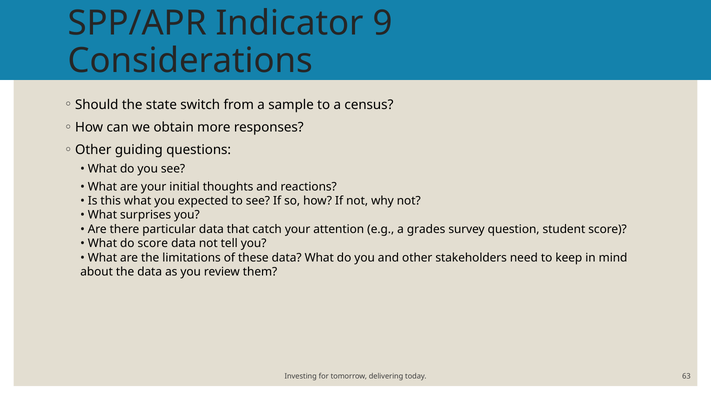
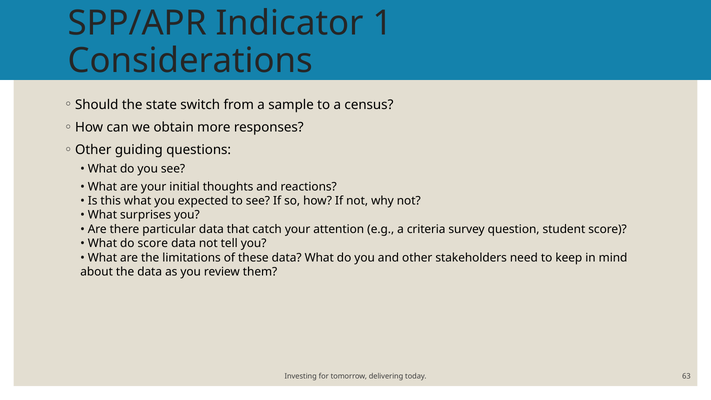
9: 9 -> 1 (383, 23)
grades: grades -> criteria (426, 229)
